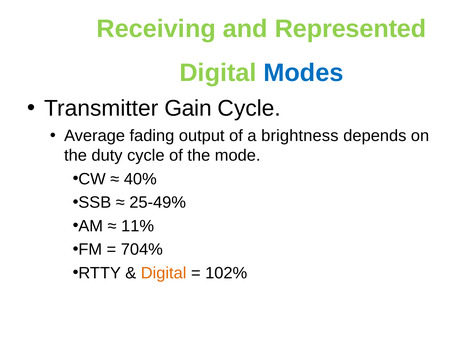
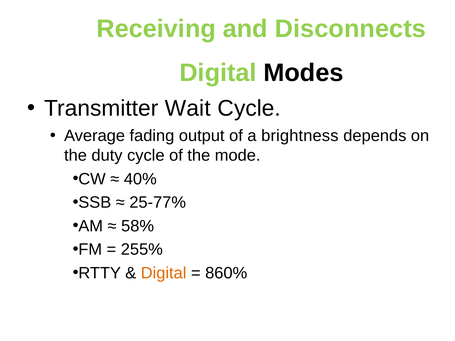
Represented: Represented -> Disconnects (350, 29)
Modes colour: blue -> black (303, 73)
Gain: Gain -> Wait (188, 108)
25-49%: 25-49% -> 25-77% (158, 203)
11%: 11% -> 58% (138, 226)
704%: 704% -> 255% (142, 250)
102%: 102% -> 860% (226, 273)
